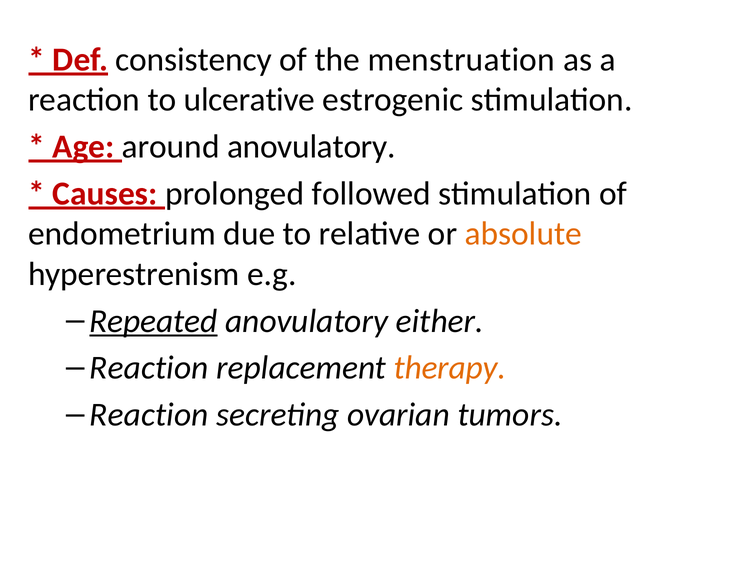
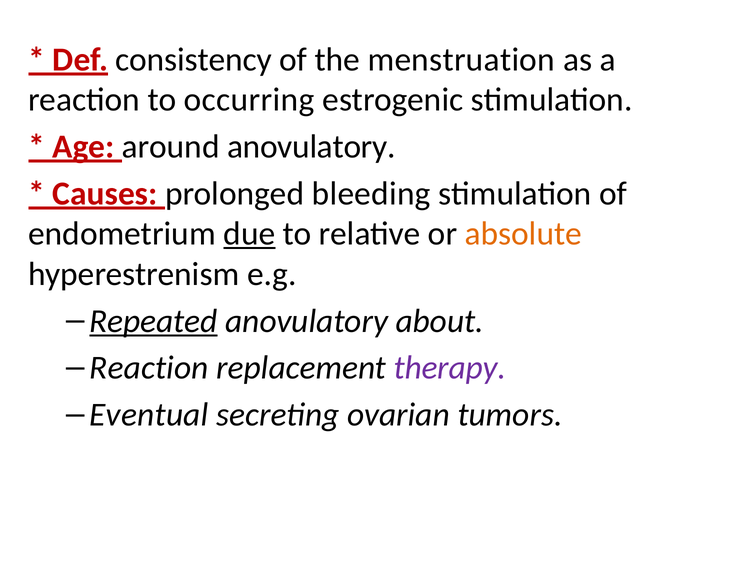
ulcerative: ulcerative -> occurring (249, 100)
followed: followed -> bleeding (371, 194)
due underline: none -> present (249, 234)
either: either -> about (440, 321)
therapy colour: orange -> purple (450, 368)
Reaction: Reaction -> Eventual (149, 415)
